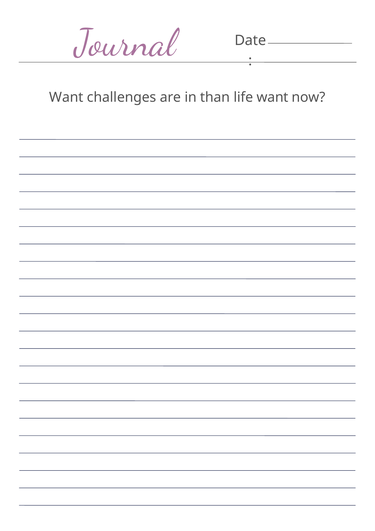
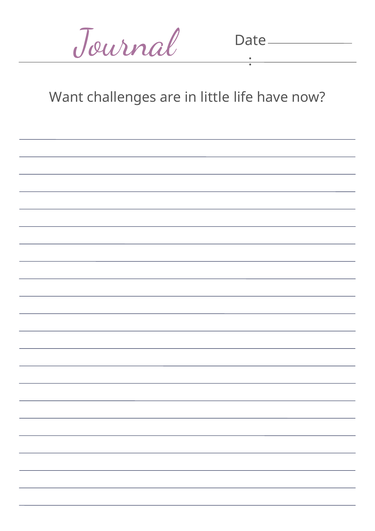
than: than -> little (215, 97)
life want: want -> have (272, 97)
